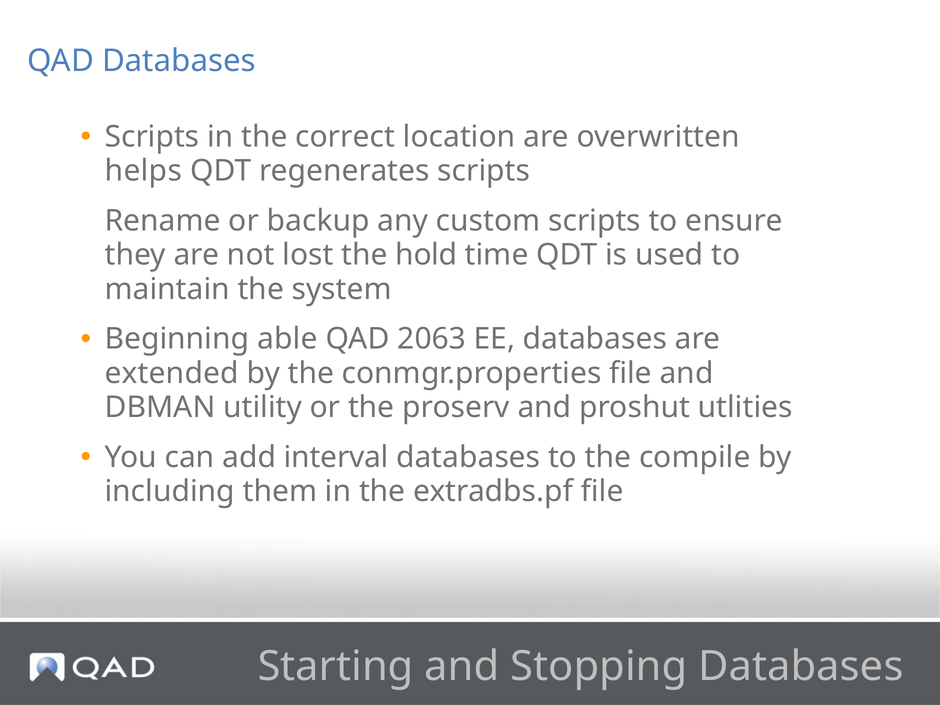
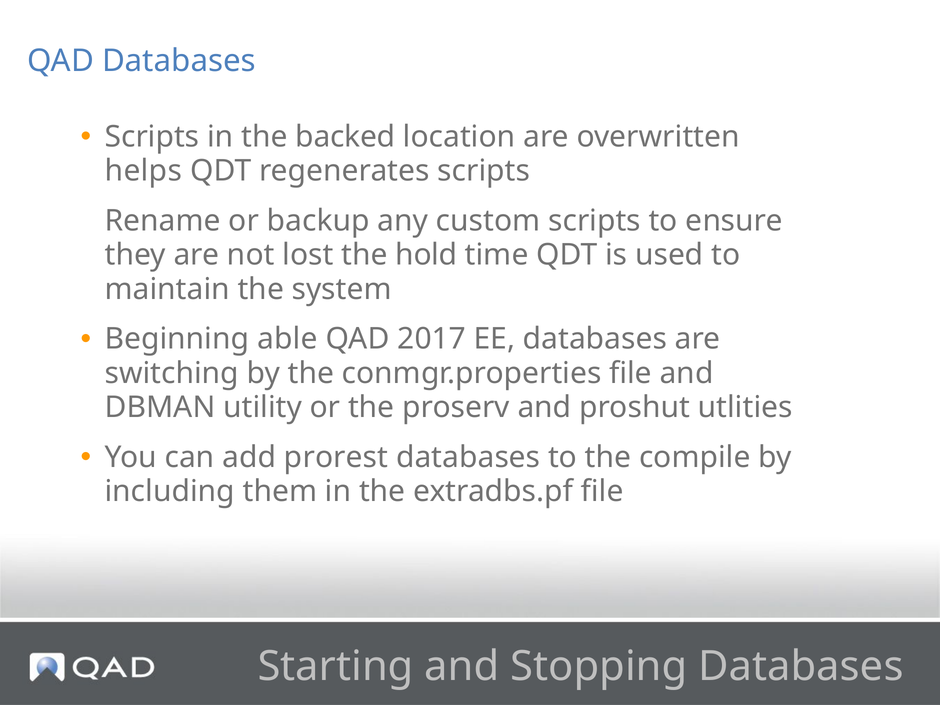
correct: correct -> backed (345, 137)
2063: 2063 -> 2017 (432, 339)
extended: extended -> switching (172, 373)
interval: interval -> prorest (336, 457)
